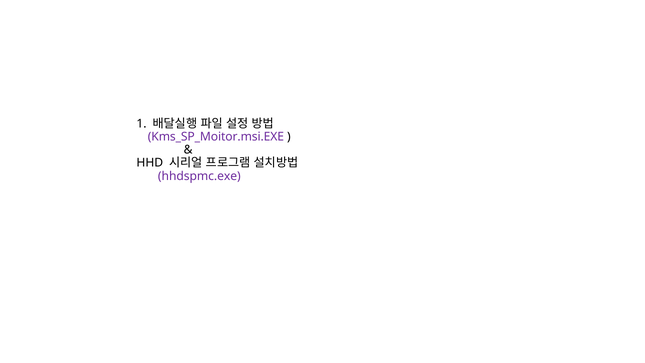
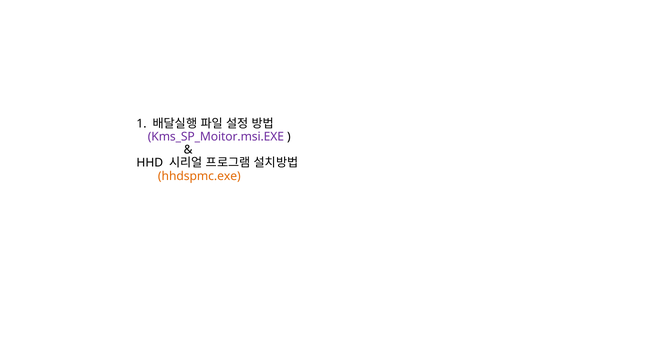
hhdspmc.exe colour: purple -> orange (199, 176)
